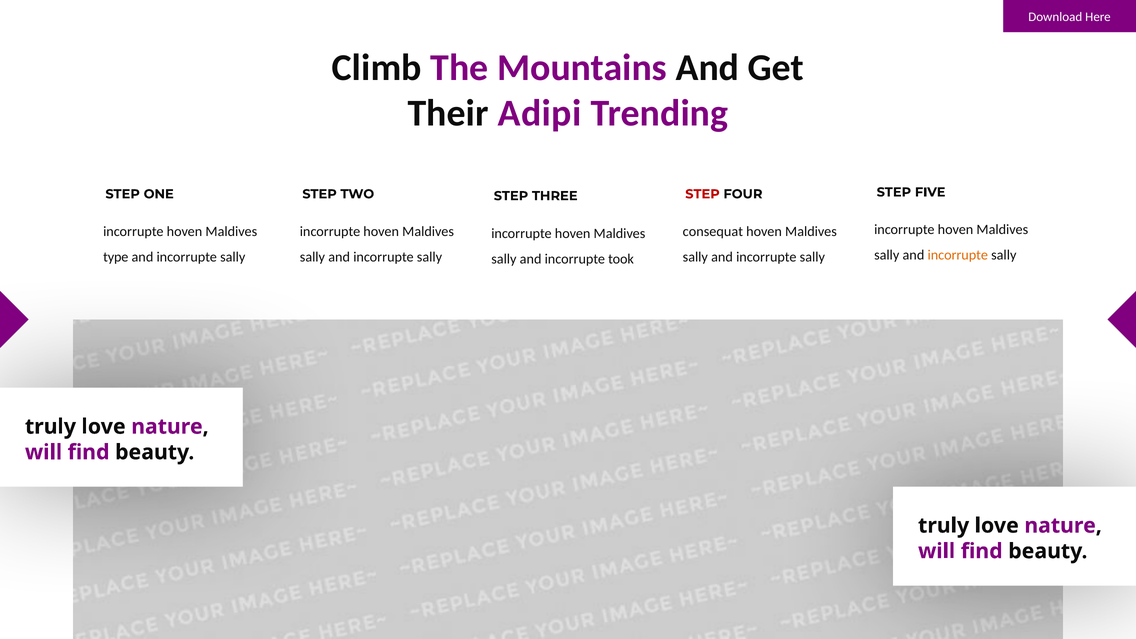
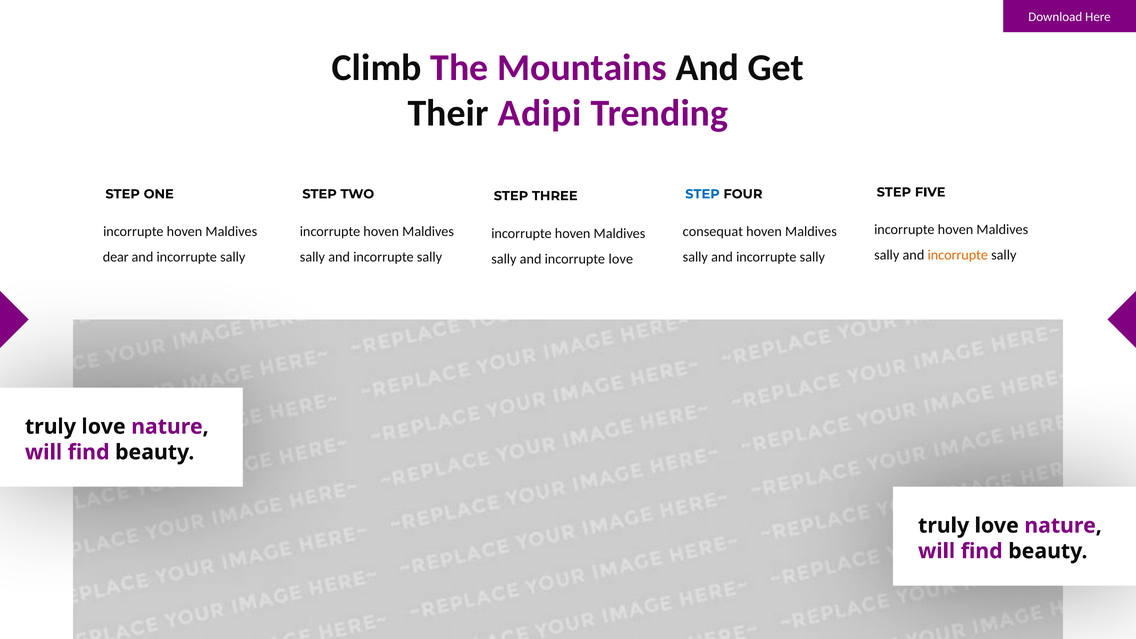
STEP colour: red -> blue (702, 194)
type: type -> dear (116, 257)
incorrupte took: took -> love (621, 259)
